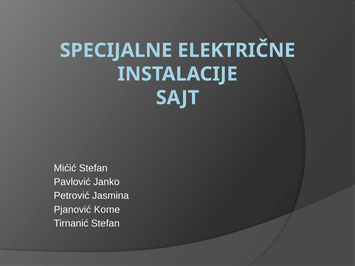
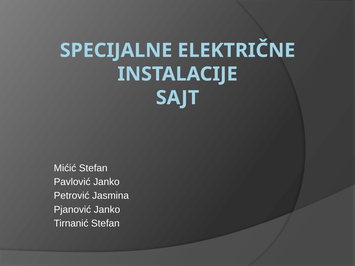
Pjanović Kome: Kome -> Janko (107, 210)
